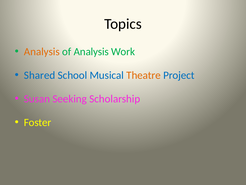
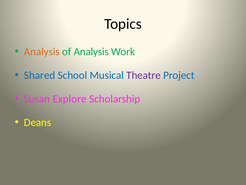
Theatre colour: orange -> purple (144, 75)
Seeking: Seeking -> Explore (70, 99)
Foster: Foster -> Deans (38, 122)
